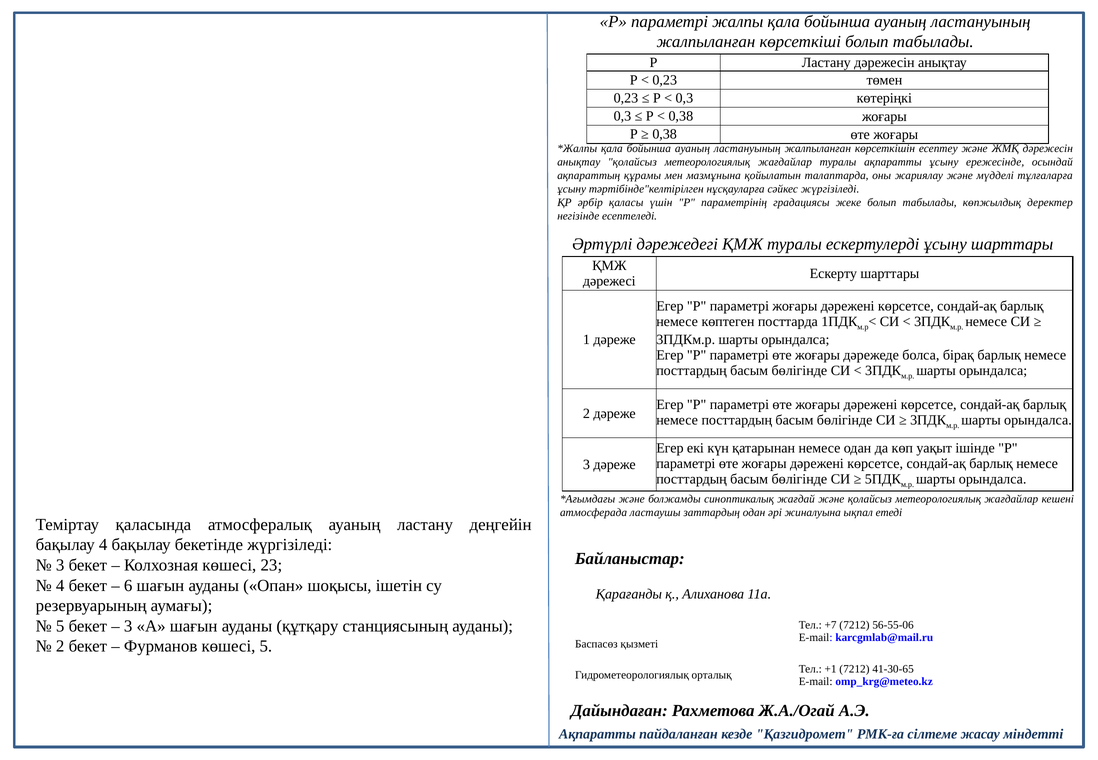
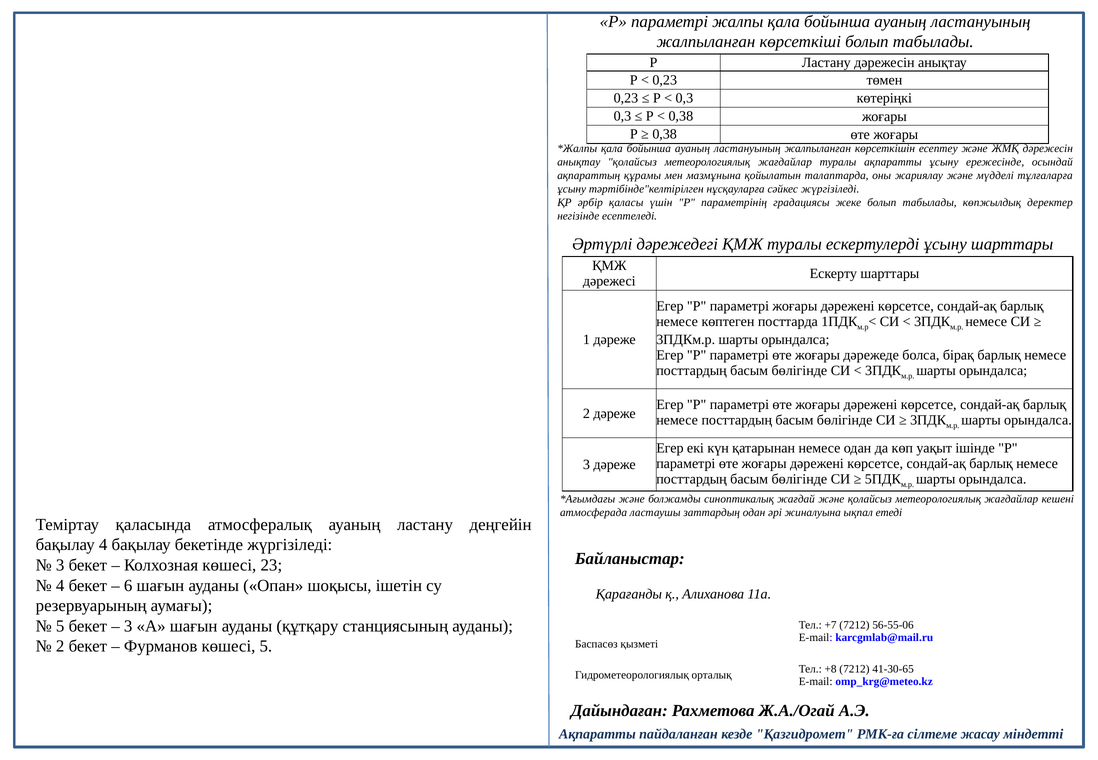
+1: +1 -> +8 (831, 669)
